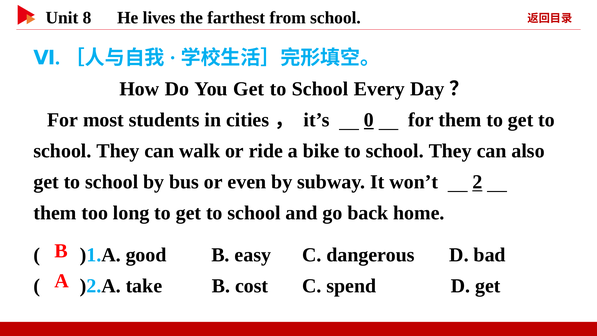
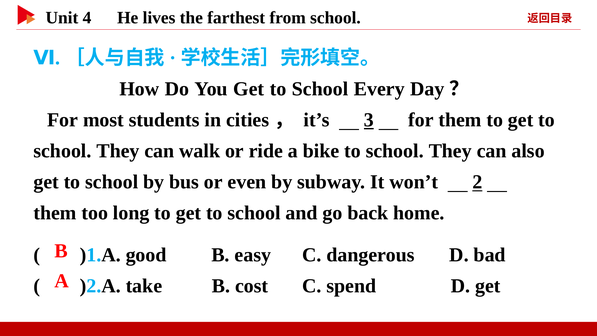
8: 8 -> 4 (87, 18)
0: 0 -> 3 (369, 120)
